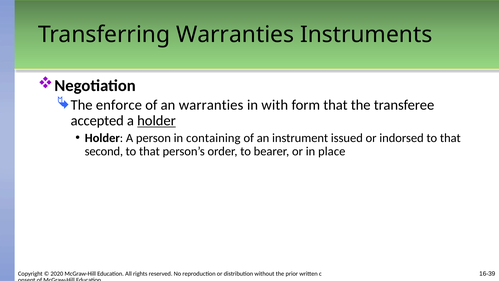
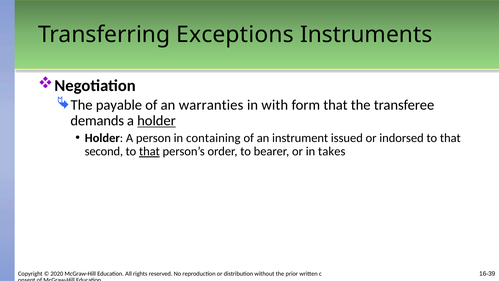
Transferring Warranties: Warranties -> Exceptions (235, 34)
enforce: enforce -> payable (119, 105)
accepted: accepted -> demands (97, 121)
that underline: none -> present (149, 151)
place: place -> takes (332, 151)
